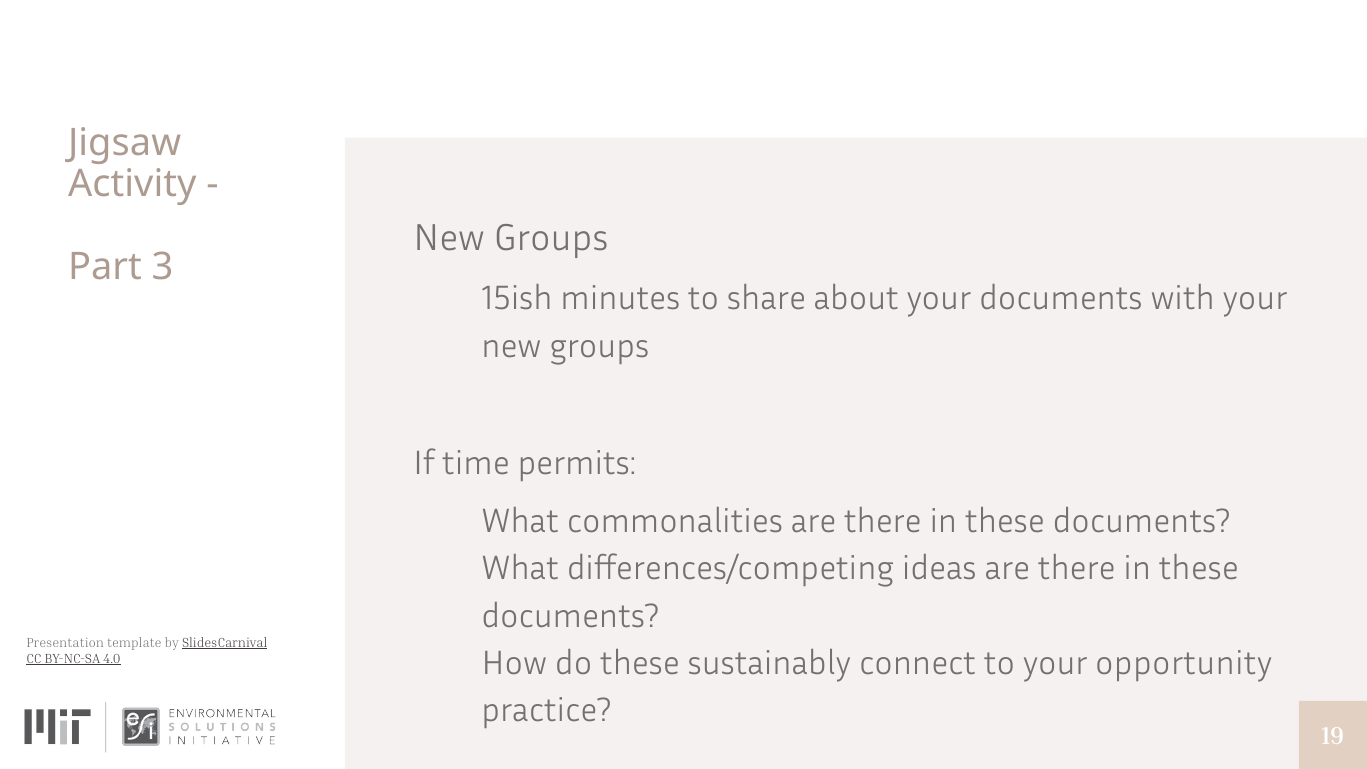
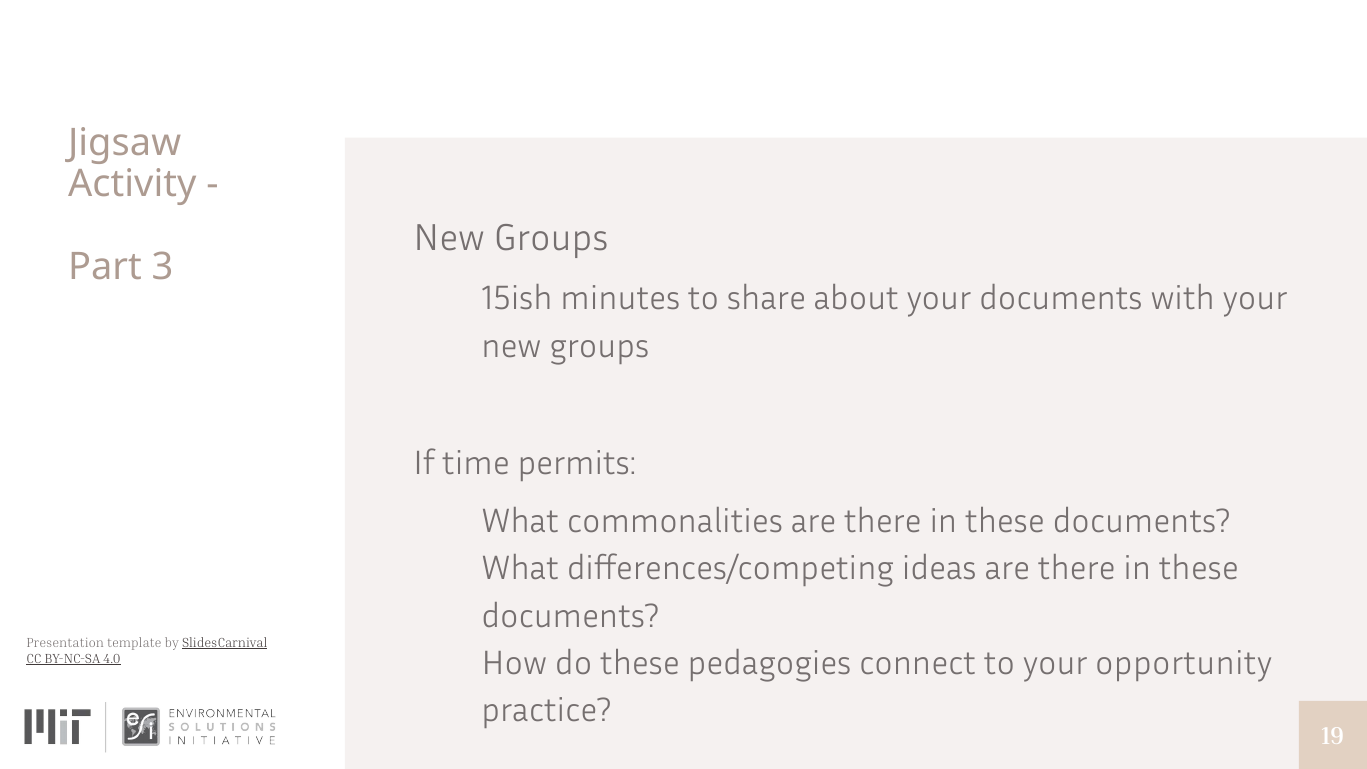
sustainably: sustainably -> pedagogies (769, 663)
